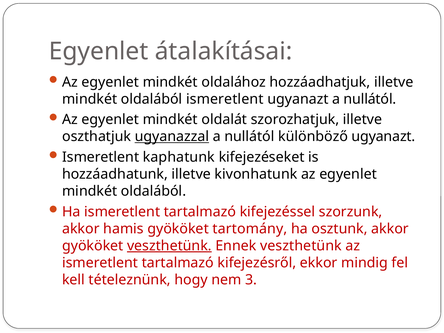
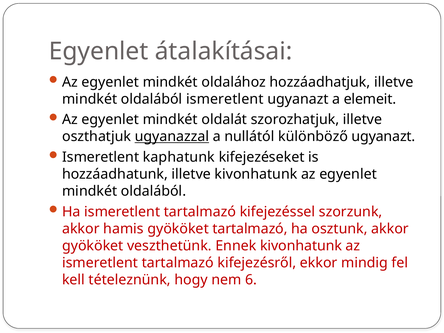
ugyanazt a nullától: nullától -> elemeit (370, 99)
gyököket tartomány: tartomány -> tartalmazó (250, 229)
veszthetünk underline: present -> none (169, 246)
Ennek veszthetünk: veszthetünk -> kivonhatunk (301, 246)
3: 3 -> 6 (251, 280)
